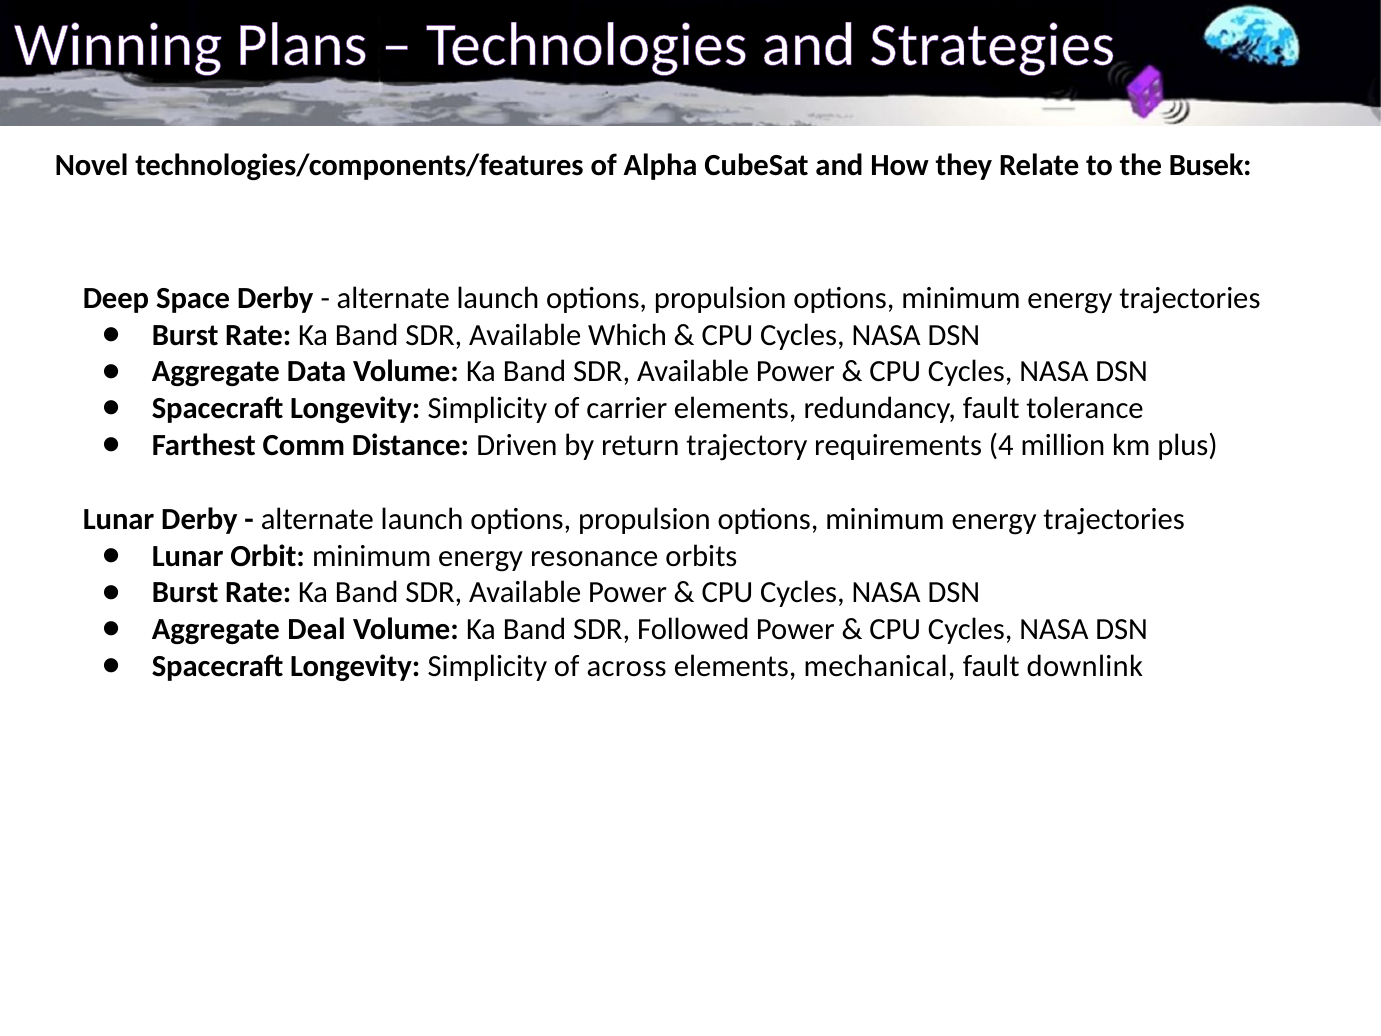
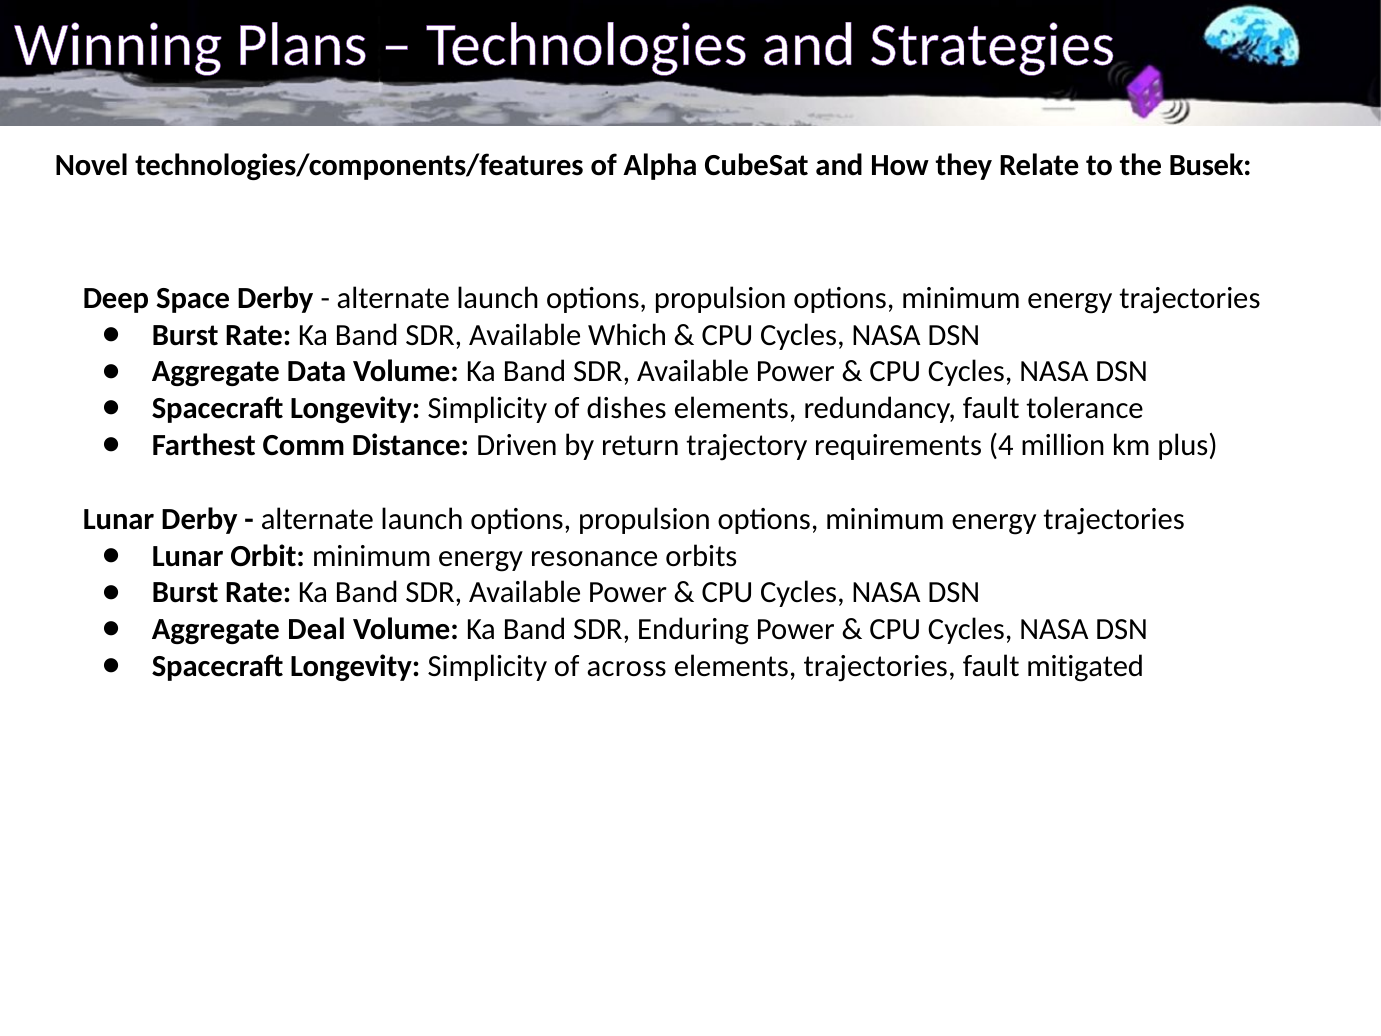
carrier: carrier -> dishes (627, 409)
Followed: Followed -> Enduring (693, 629)
elements mechanical: mechanical -> trajectories (880, 666)
downlink: downlink -> mitigated (1085, 666)
